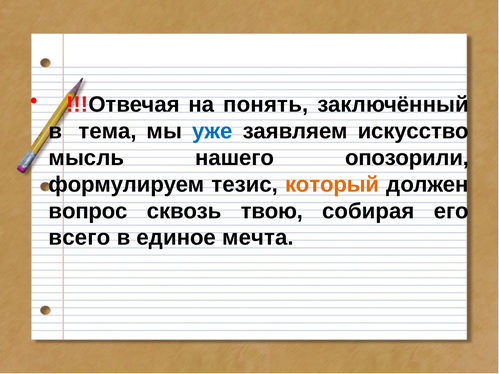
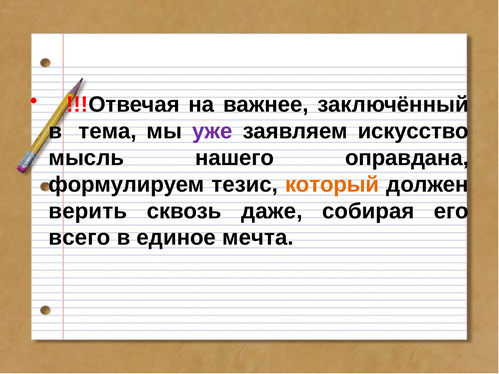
понять: понять -> важнее (266, 105)
уже colour: blue -> purple (212, 131)
опозорили: опозорили -> оправдана (407, 158)
вопрос: вопрос -> верить (88, 211)
твою: твою -> даже (272, 211)
